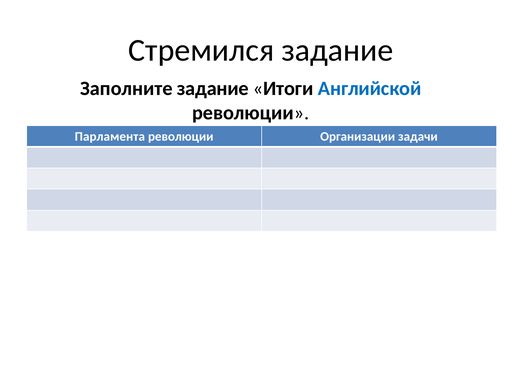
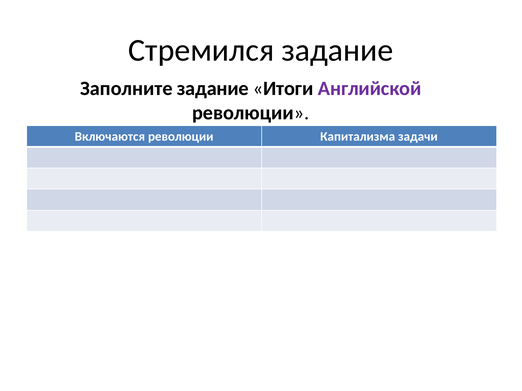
Английской colour: blue -> purple (370, 89)
Парламента: Парламента -> Включаются (110, 137)
Организации: Организации -> Капитализма (358, 137)
